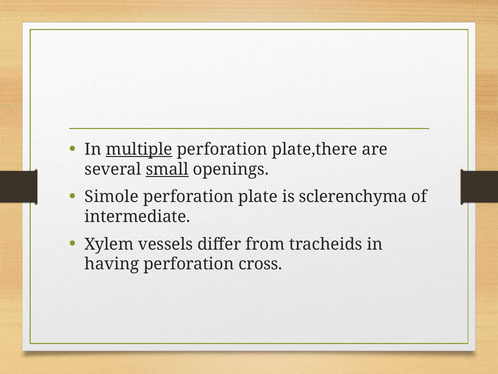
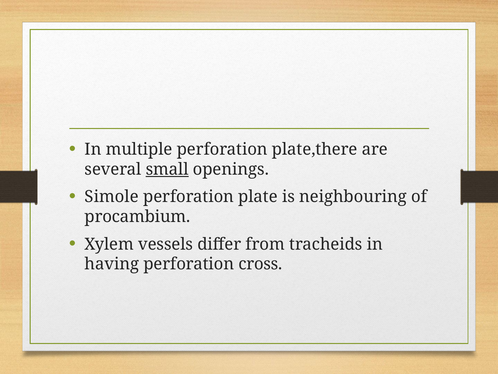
multiple underline: present -> none (139, 149)
sclerenchyma: sclerenchyma -> neighbouring (353, 197)
intermediate: intermediate -> procambium (137, 216)
